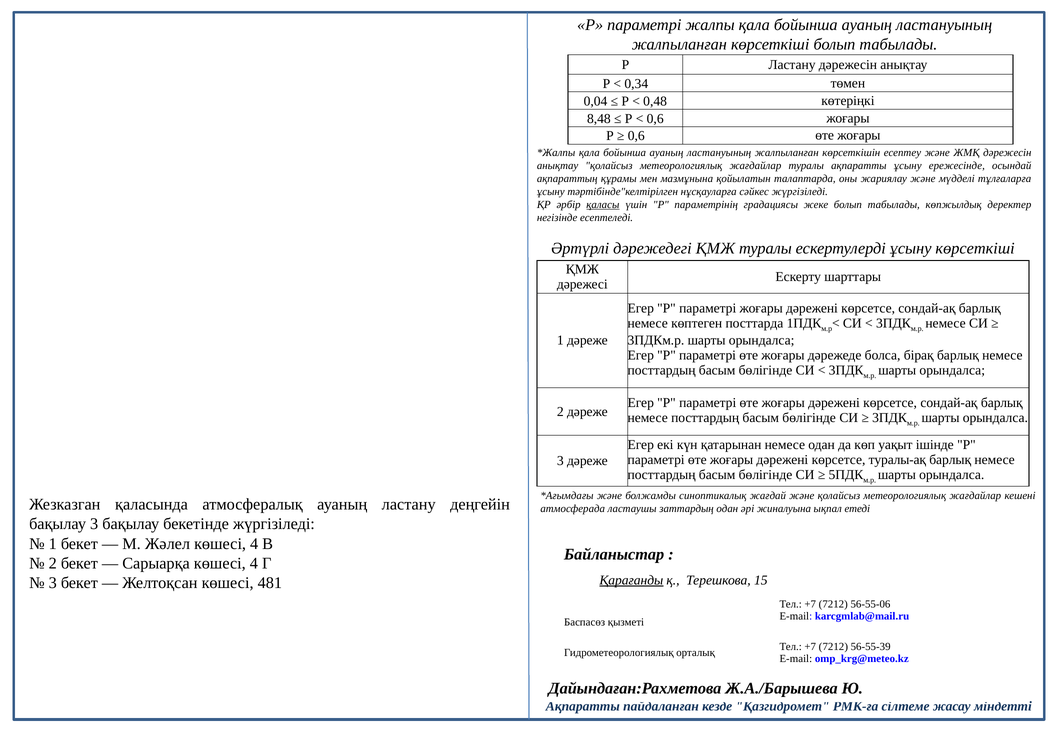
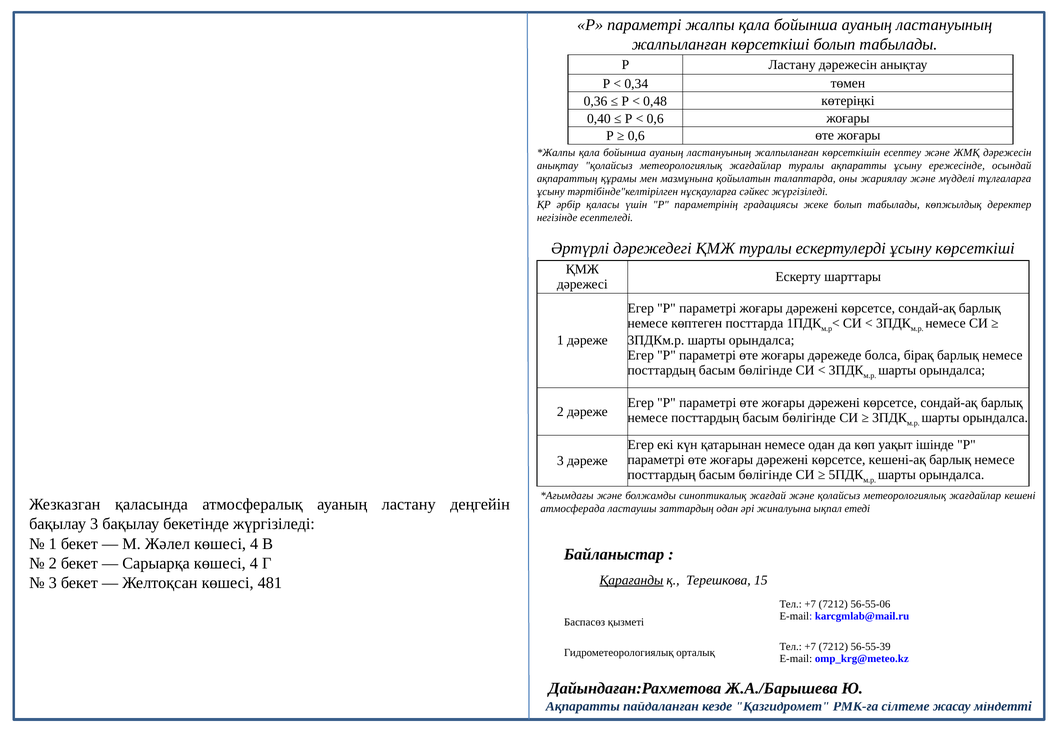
0,04: 0,04 -> 0,36 (596, 101)
8,48: 8,48 -> 0,40 (599, 119)
қаласы underline: present -> none (603, 205)
туралы-ақ: туралы-ақ -> кешені-ақ (897, 460)
